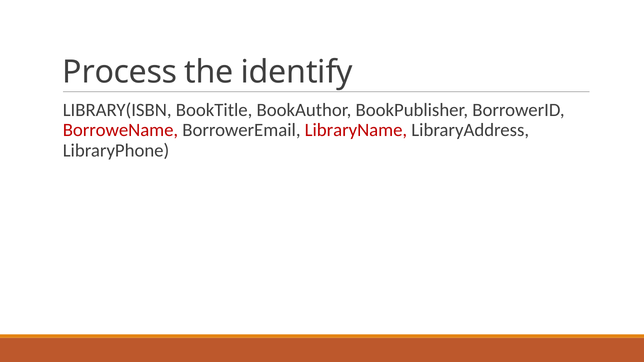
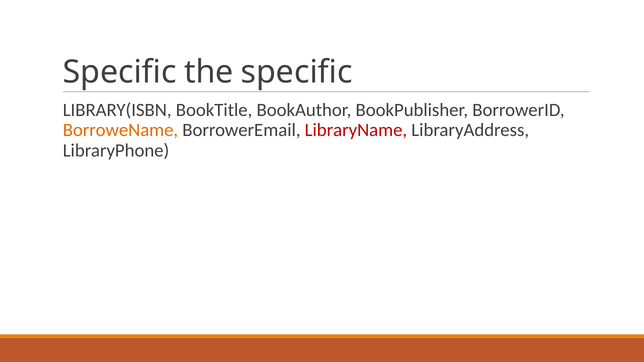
Process: Process -> Specific (120, 72)
the identify: identify -> specific (297, 72)
BorroweName colour: red -> orange (120, 130)
